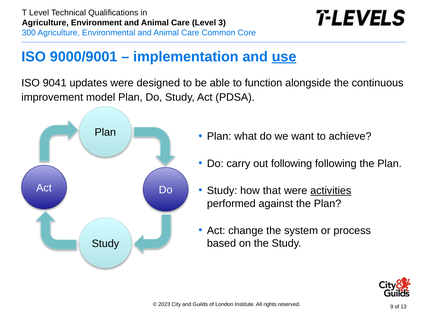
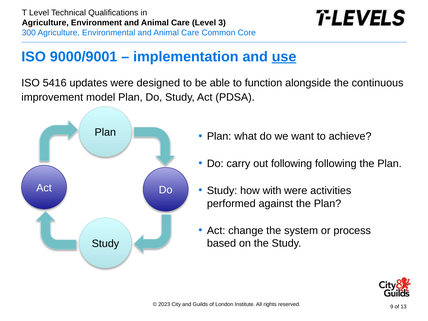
9041: 9041 -> 5416 (55, 83)
that: that -> with (272, 191)
activities underline: present -> none (331, 191)
